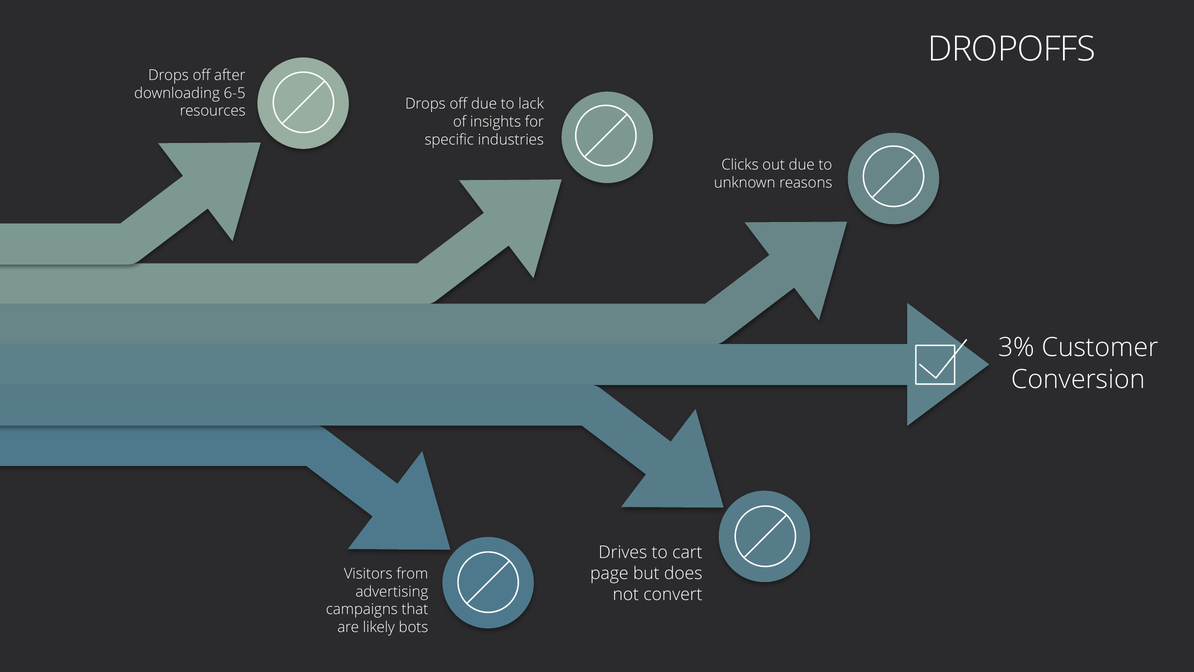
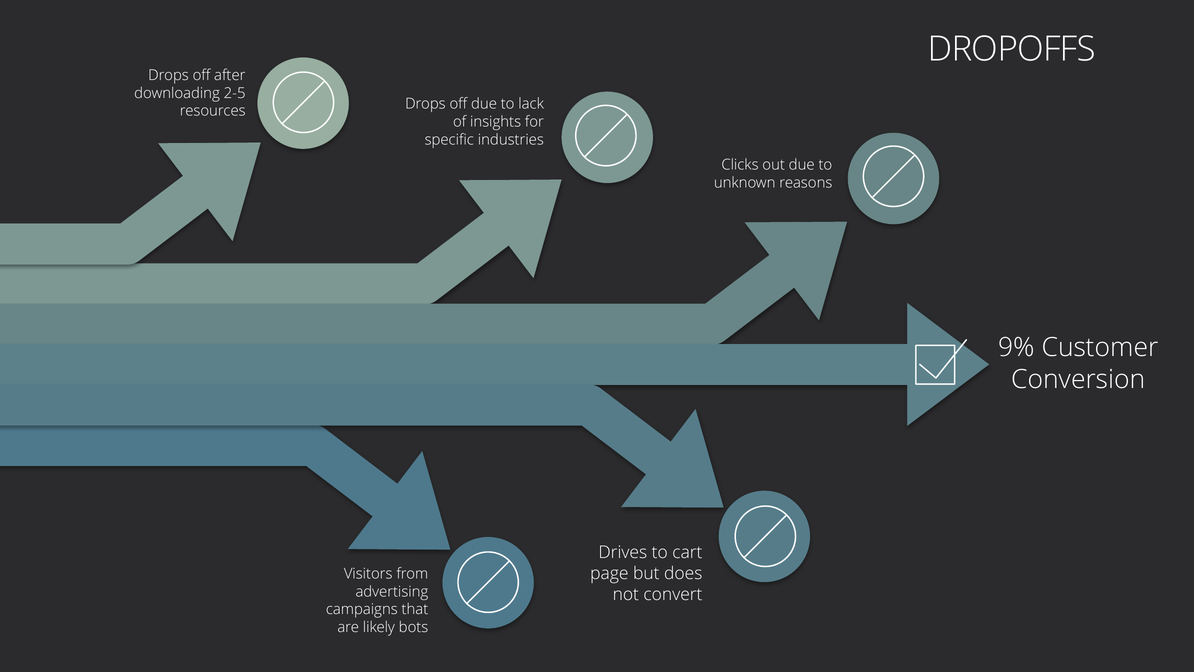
6-5: 6-5 -> 2-5 (235, 93)
3%: 3% -> 9% (1016, 347)
